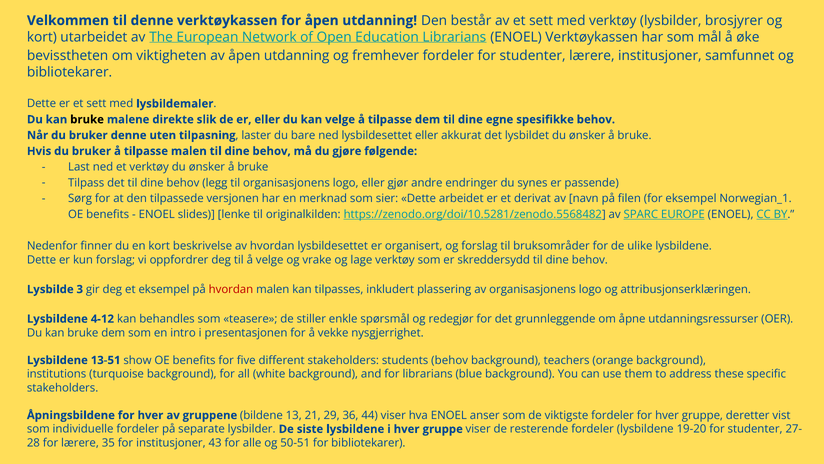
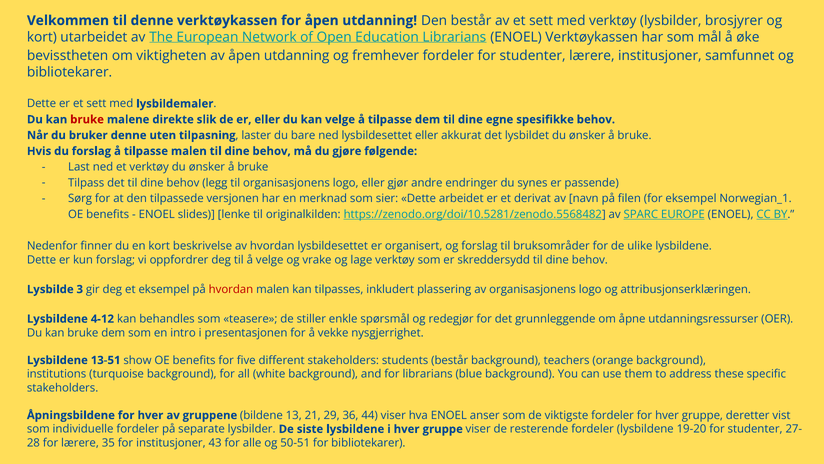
bruke colour: black -> red (87, 119)
Hvis du bruker: bruker -> forslag (91, 151)
students behov: behov -> består (450, 360)
